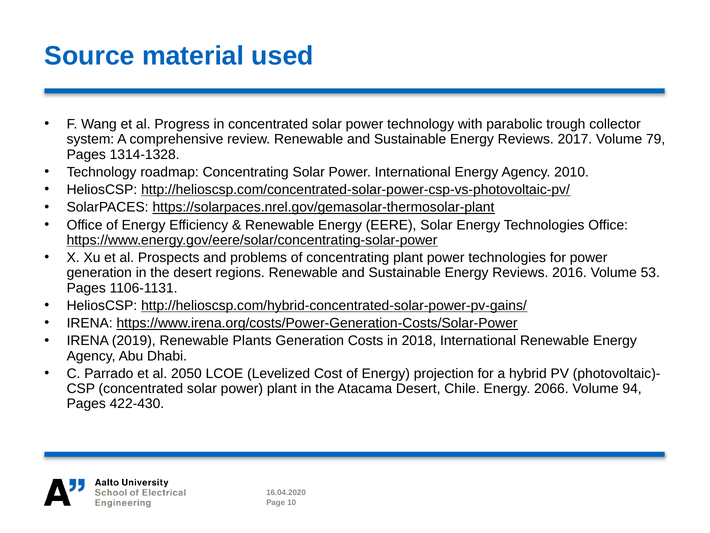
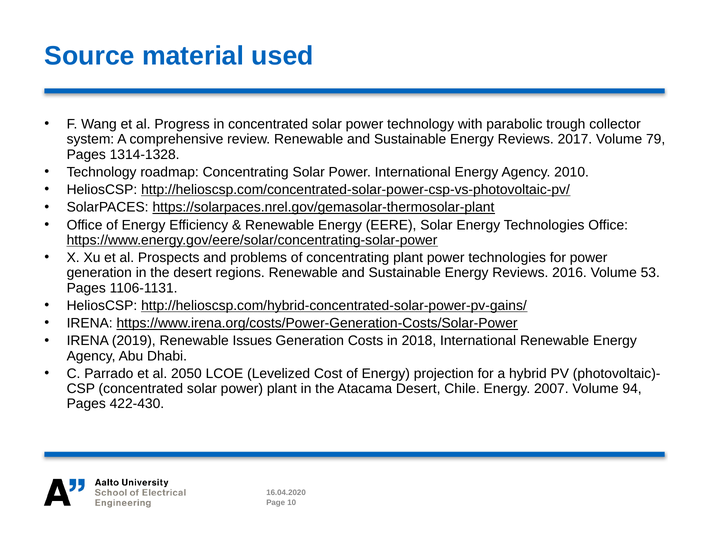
Plants: Plants -> Issues (252, 341)
2066: 2066 -> 2007 (551, 388)
